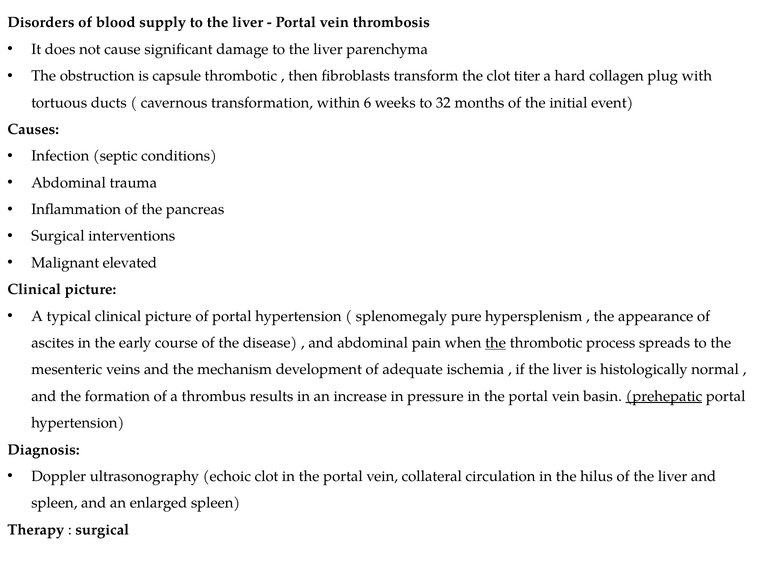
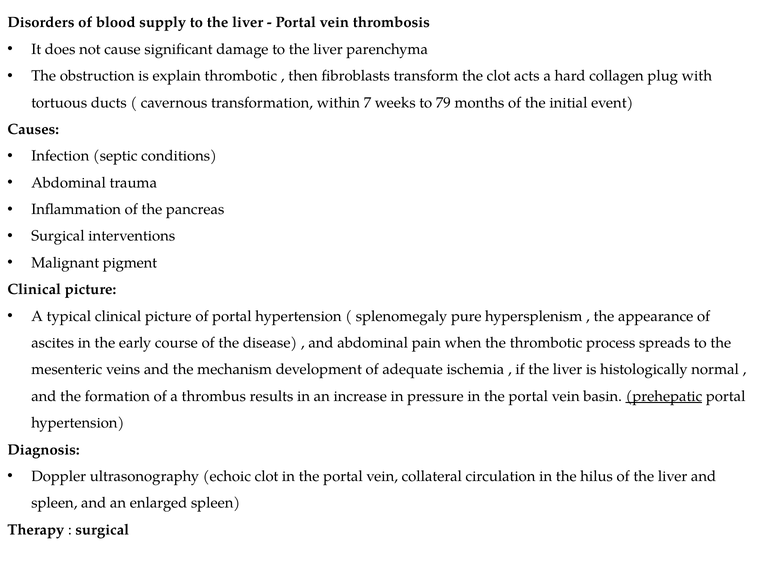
capsule: capsule -> explain (177, 76)
titer: titer -> acts (527, 76)
6: 6 -> 7 (367, 103)
32: 32 -> 79 (443, 103)
elevated: elevated -> pigment (130, 263)
the underline: present -> none (496, 343)
